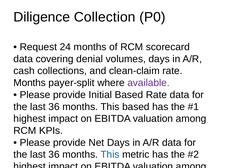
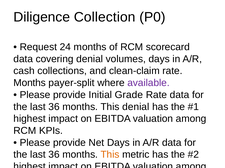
Initial Based: Based -> Grade (129, 95)
This based: based -> denial (136, 107)
This colour: blue -> orange (110, 155)
